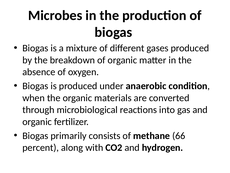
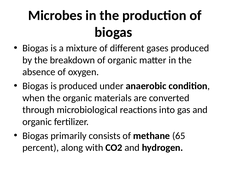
66: 66 -> 65 (179, 135)
